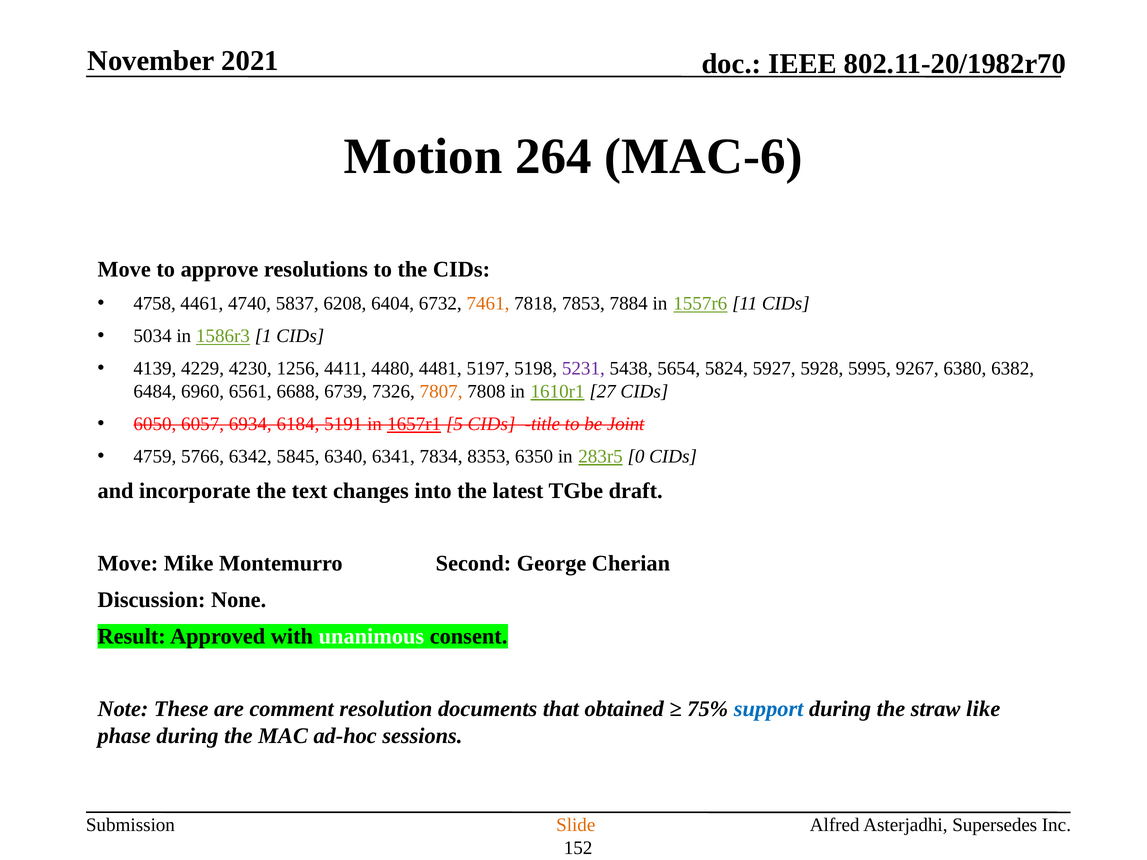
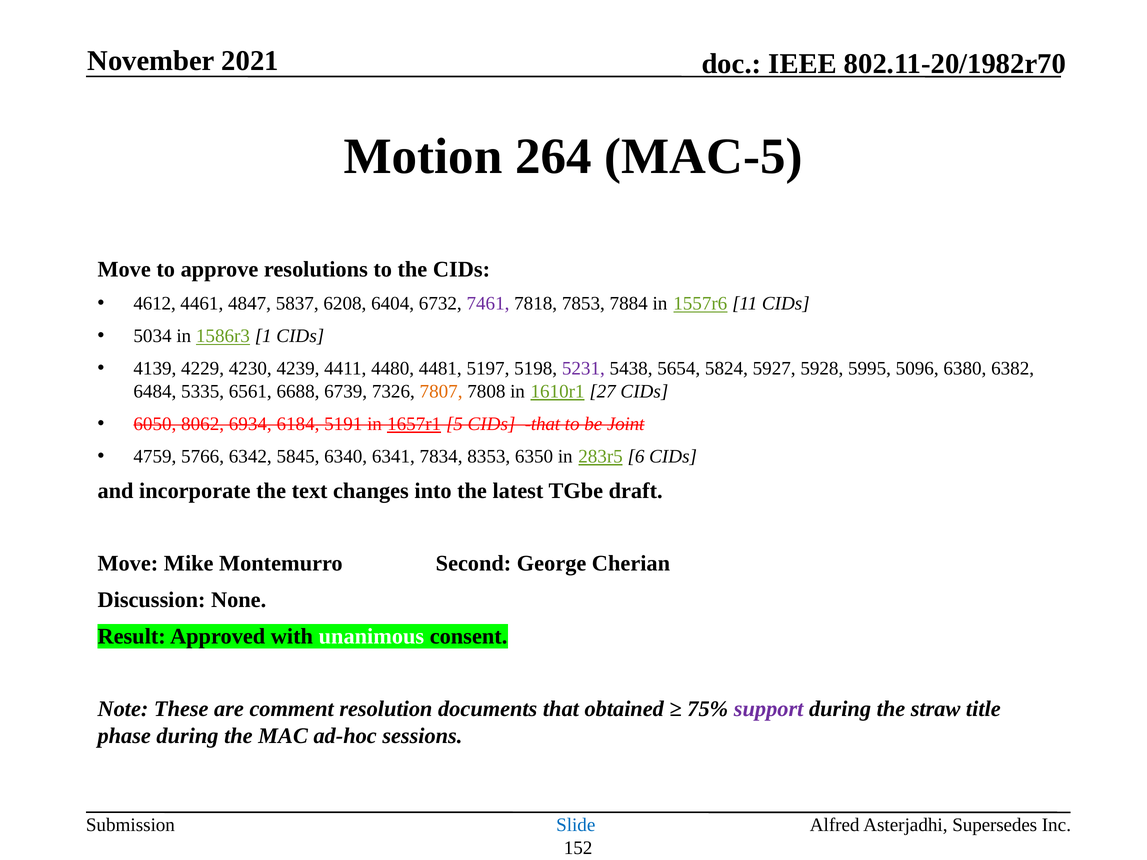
MAC-6: MAC-6 -> MAC-5 (703, 156)
4758: 4758 -> 4612 (155, 303)
4740: 4740 -> 4847 (250, 303)
7461 colour: orange -> purple (488, 303)
1256: 1256 -> 4239 (298, 368)
9267: 9267 -> 5096 (917, 368)
6960: 6960 -> 5335 (203, 391)
6057: 6057 -> 8062 (203, 424)
CIDs title: title -> that (542, 424)
0: 0 -> 6 (636, 456)
support colour: blue -> purple (769, 709)
like: like -> title (983, 709)
Slide colour: orange -> blue (576, 825)
